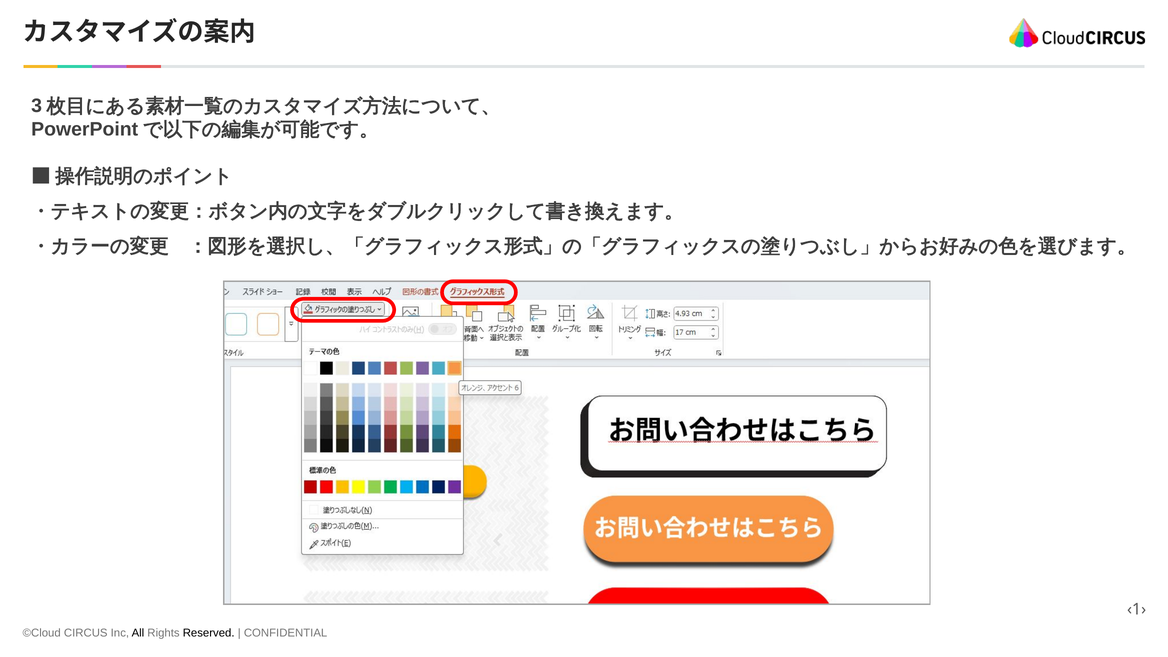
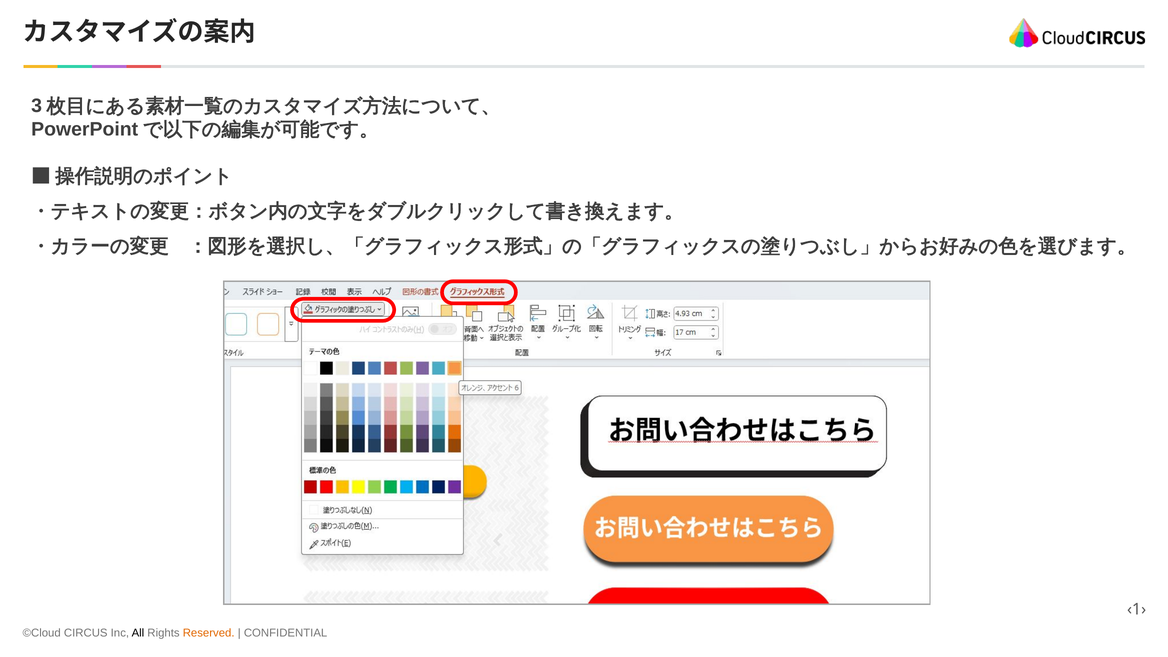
Reserved colour: black -> orange (209, 633)
